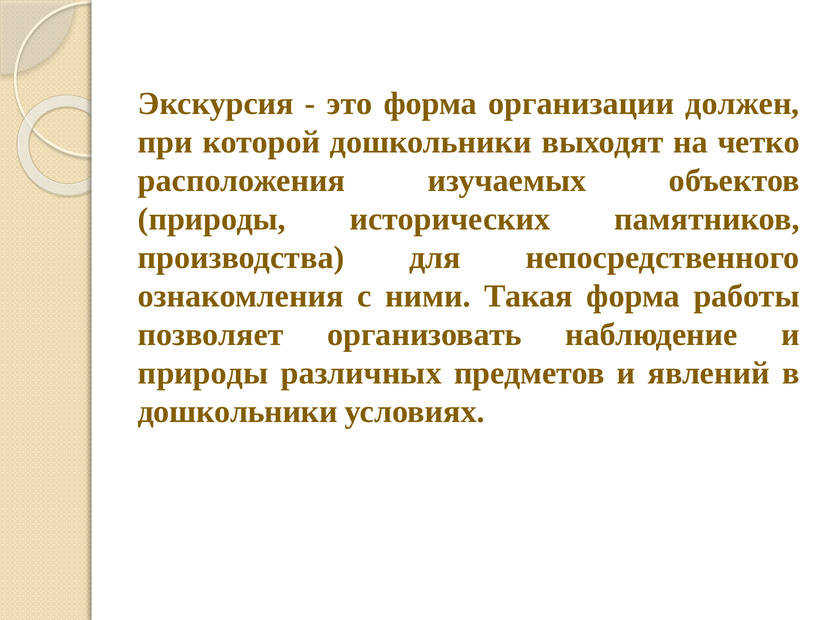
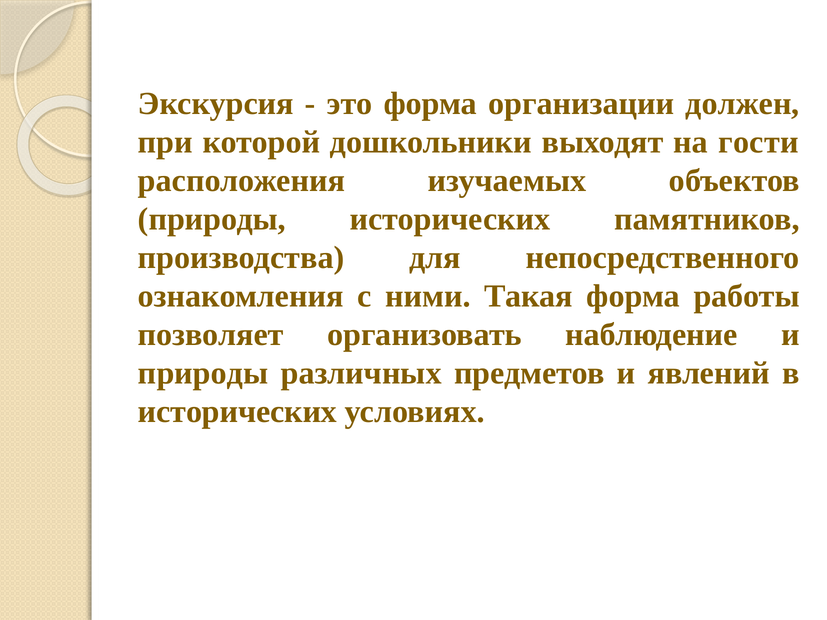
четко: четко -> гости (758, 142)
дошкольники: дошкольники -> исторических (237, 412)
